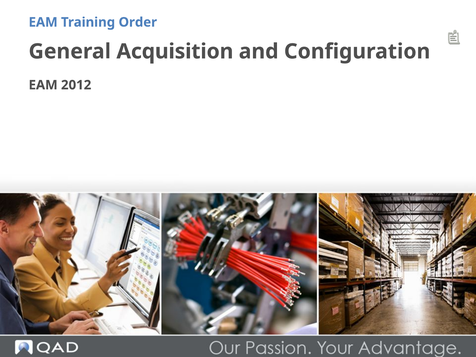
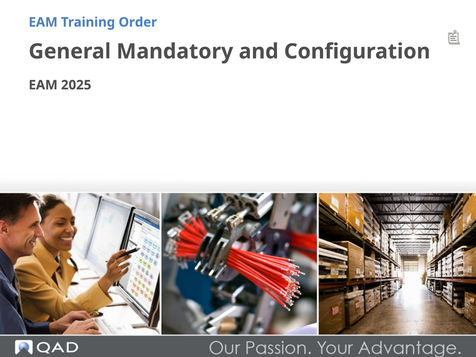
Acquisition: Acquisition -> Mandatory (175, 51)
2012: 2012 -> 2025 (76, 85)
